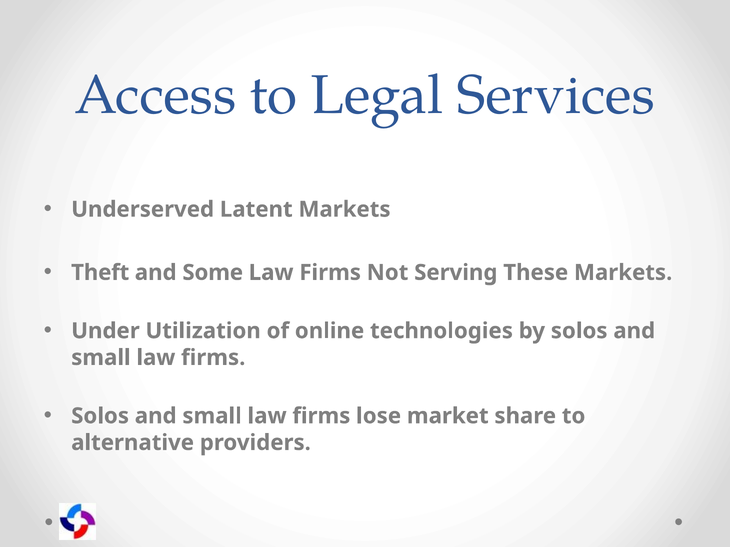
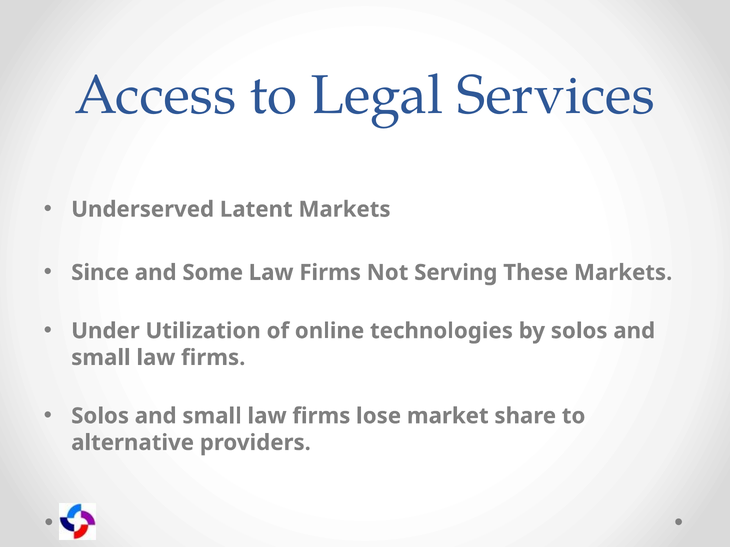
Theft: Theft -> Since (100, 273)
